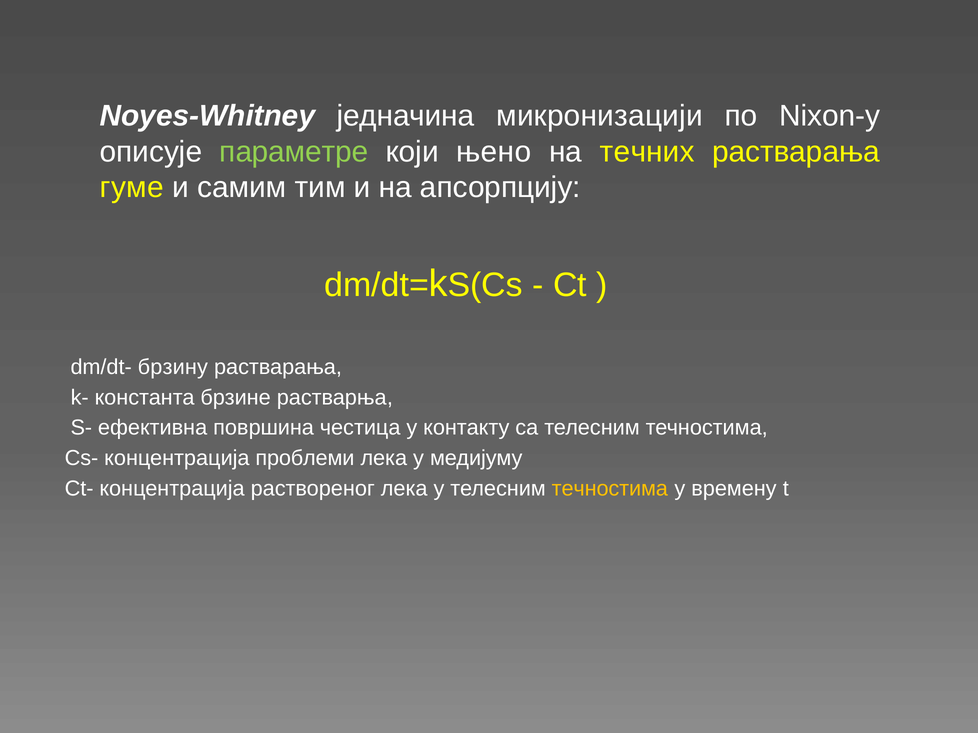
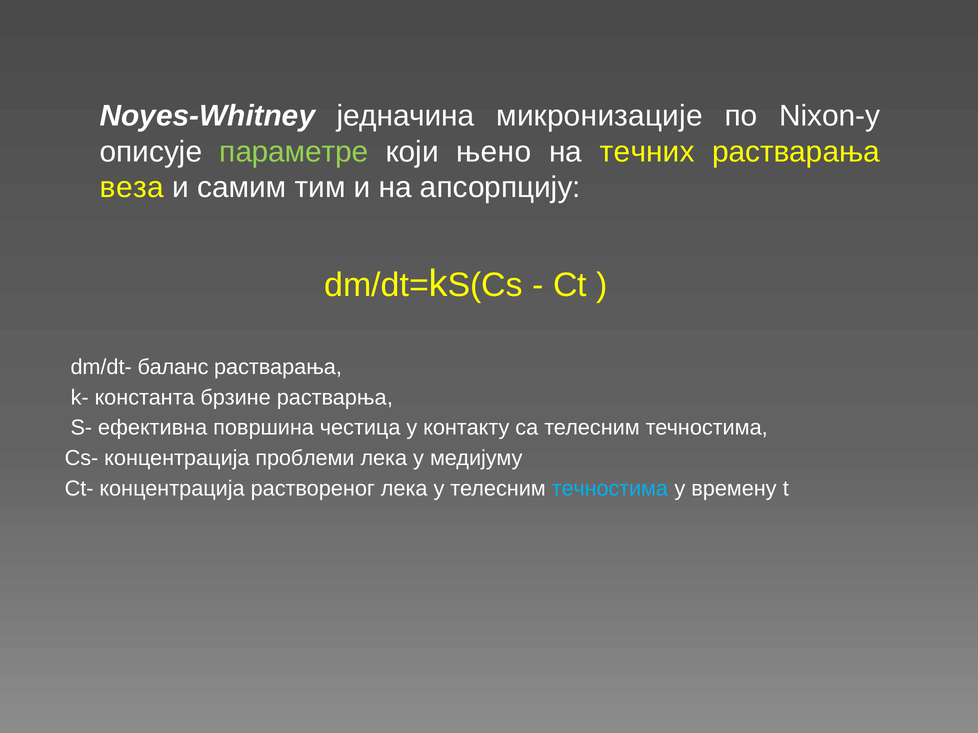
микронизацији: микронизацији -> микронизације (600, 116)
гуме: гуме -> веза (132, 188)
брзину: брзину -> баланс (173, 367)
течностима colour: yellow -> light blue (610, 489)
